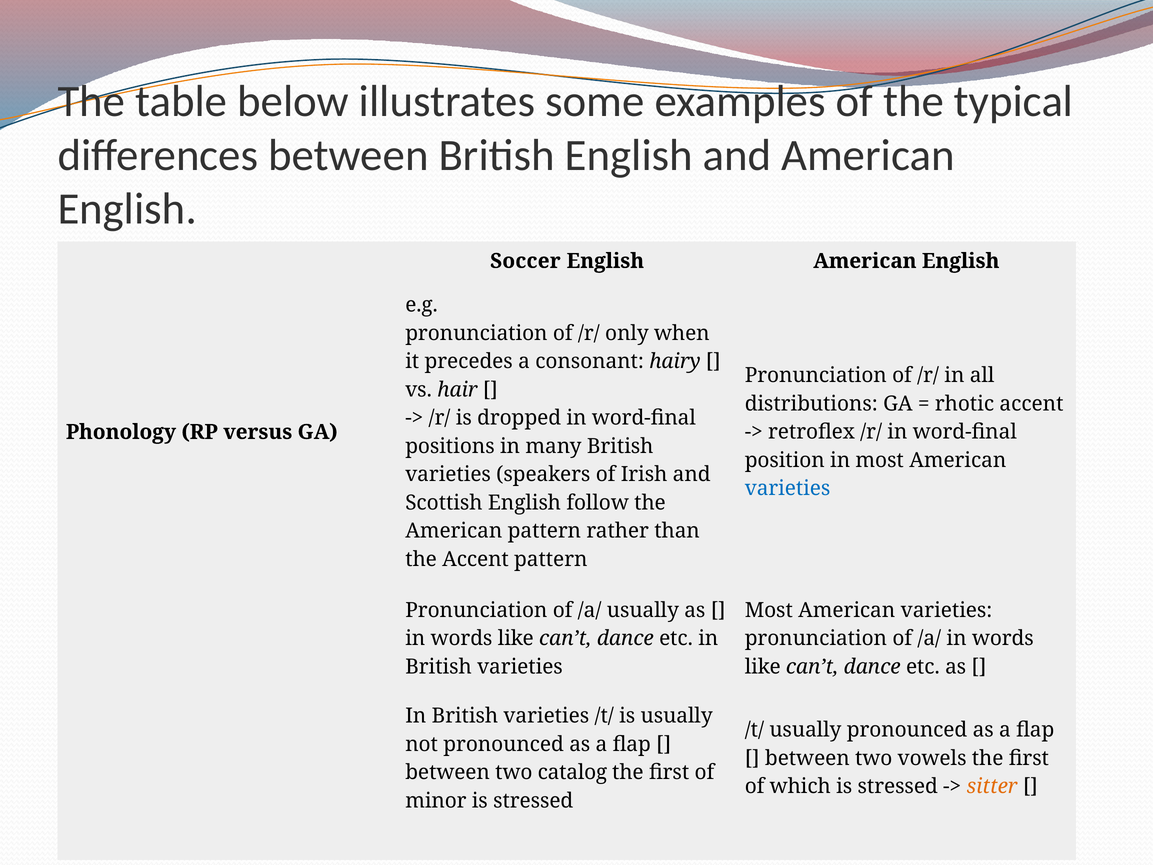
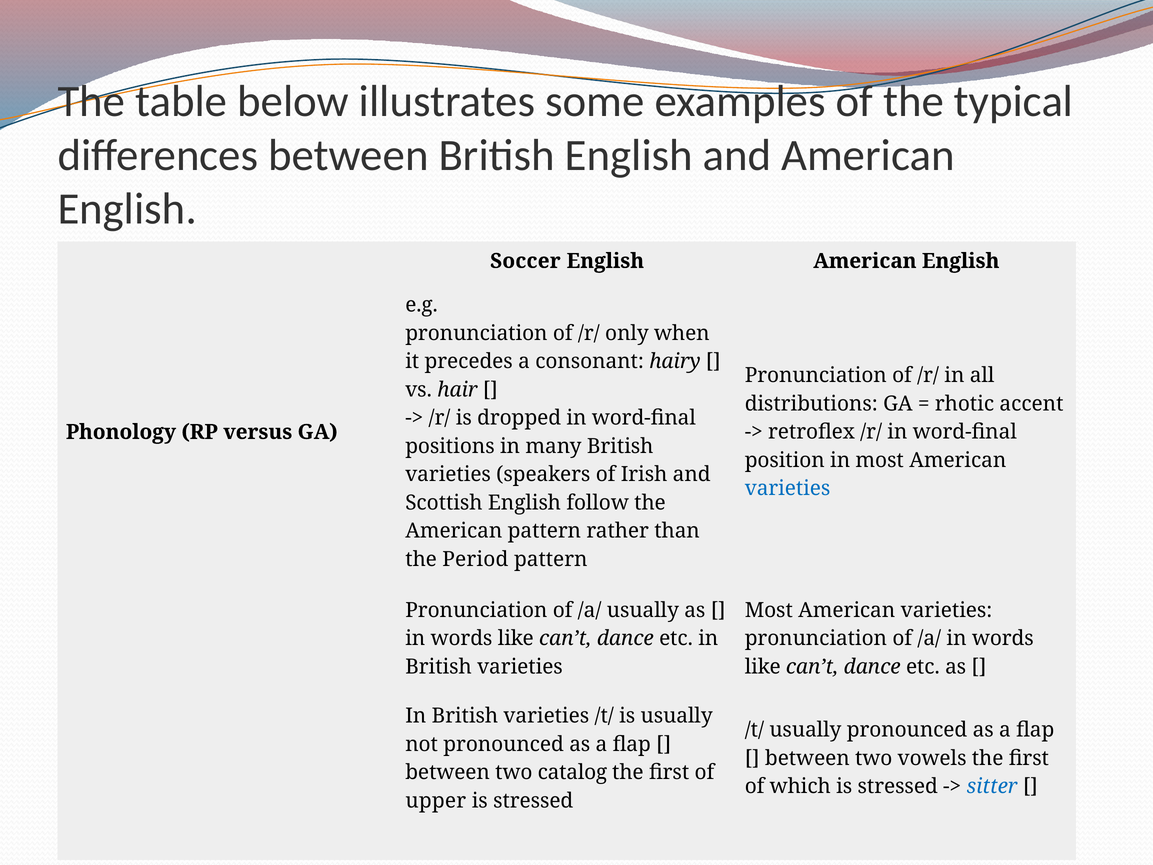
the Accent: Accent -> Period (475, 559)
sitter colour: orange -> blue (992, 786)
minor: minor -> upper (436, 800)
